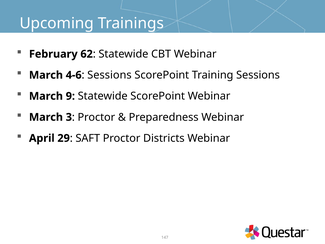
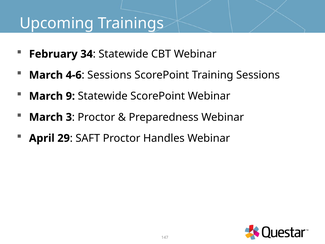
62: 62 -> 34 (87, 54)
Districts: Districts -> Handles (164, 138)
